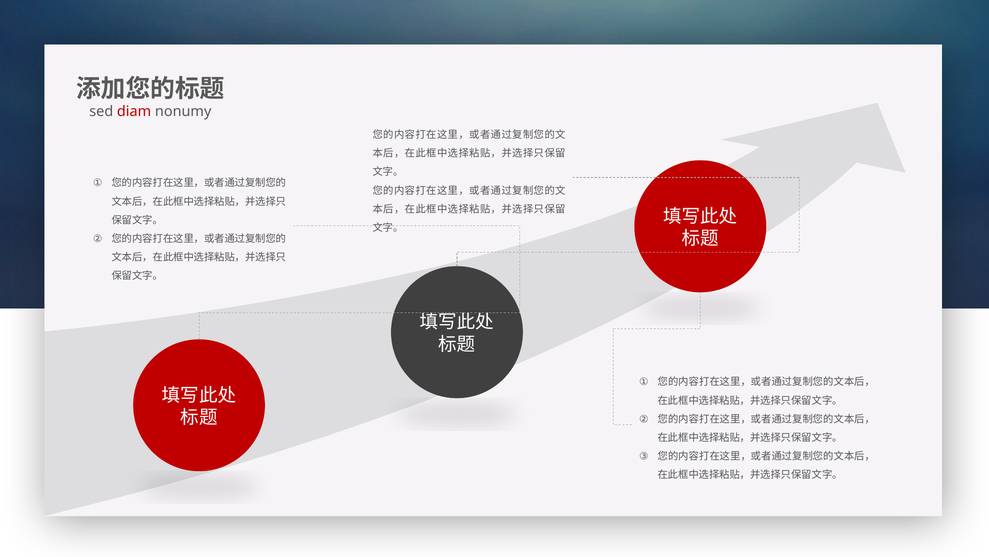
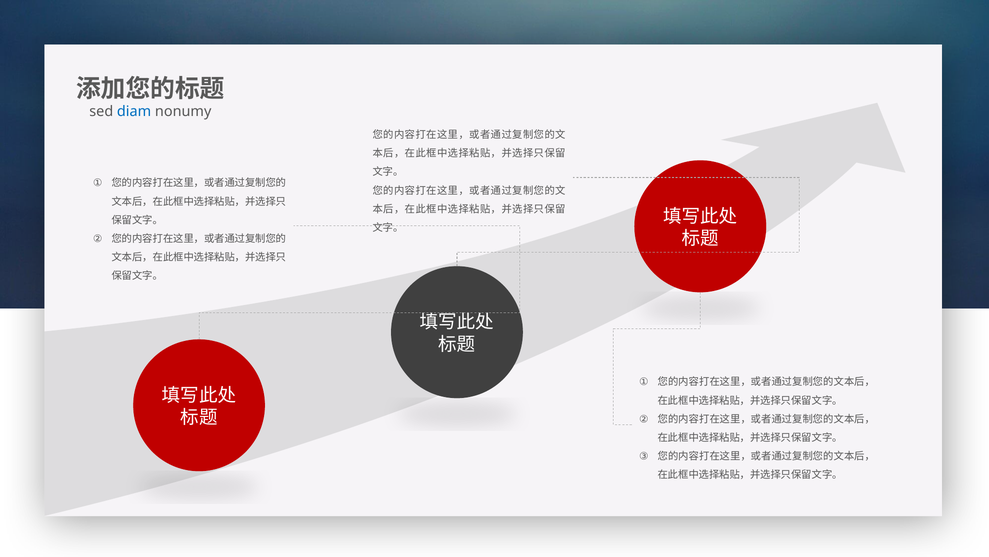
diam colour: red -> blue (134, 112)
